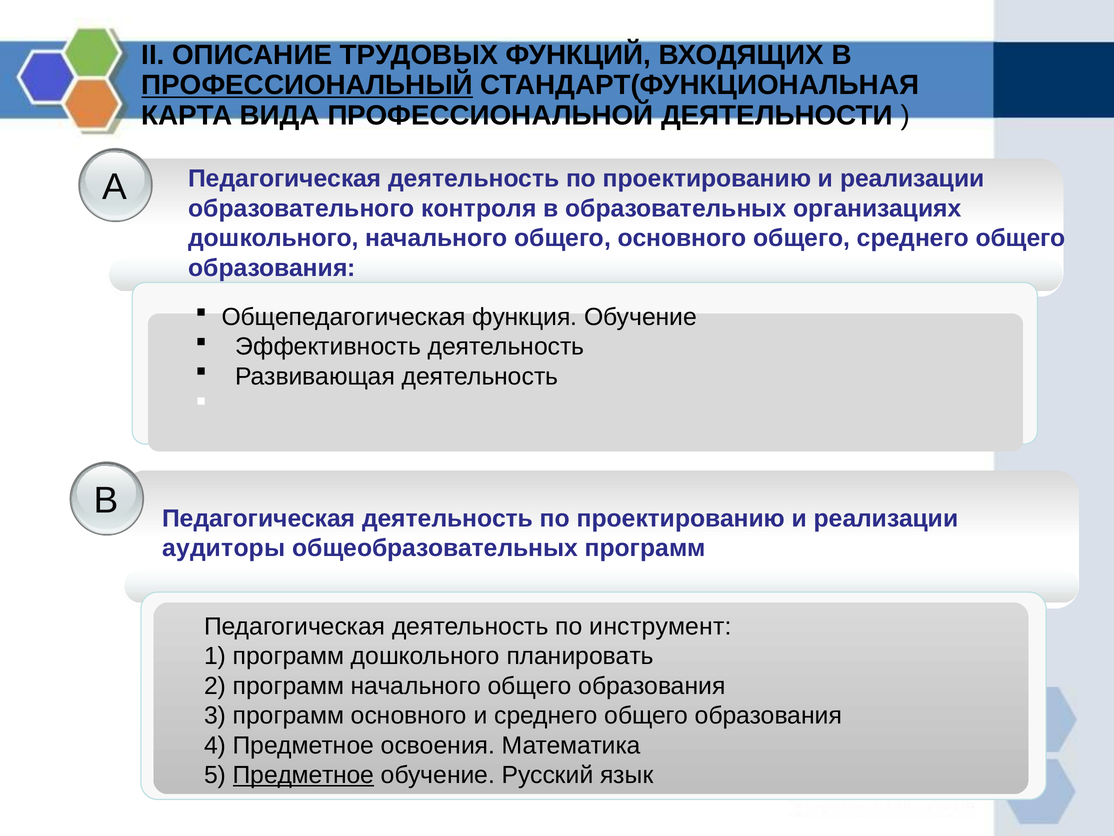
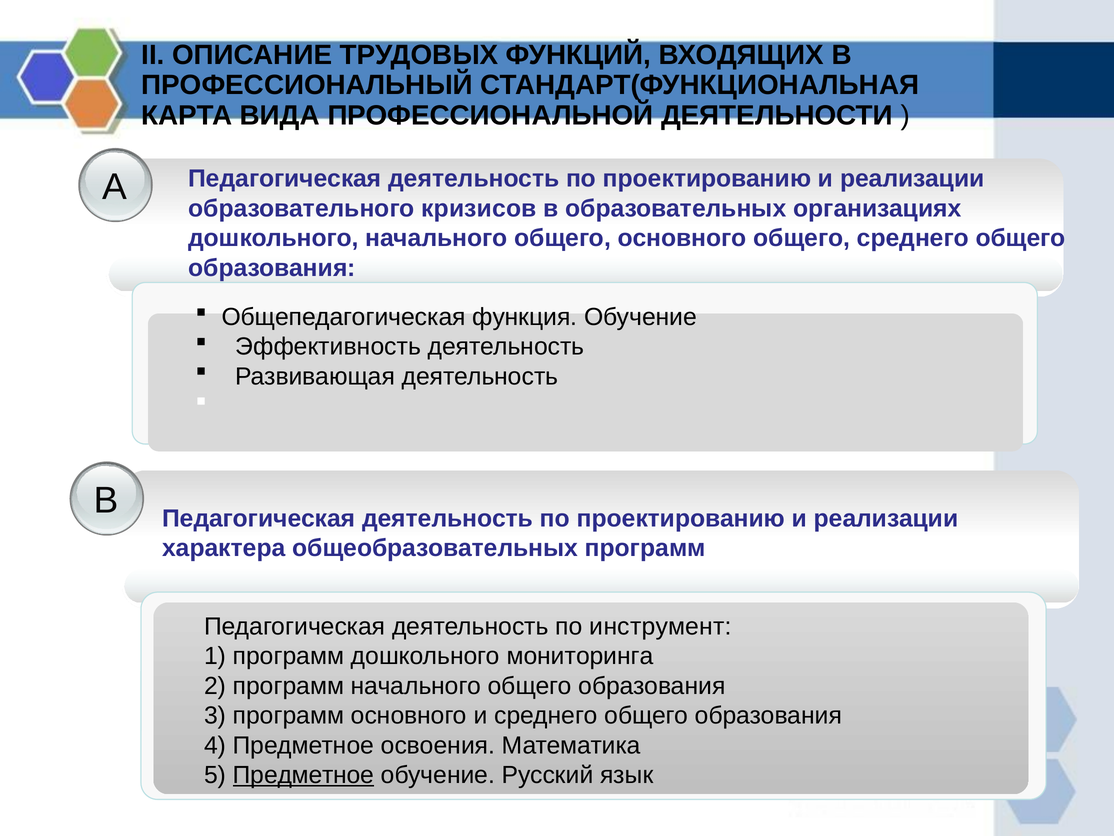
ПРОФЕССИОНАЛЬНЫЙ underline: present -> none (307, 85)
контроля: контроля -> кризисов (479, 208)
аудиторы: аудиторы -> характера (224, 548)
планировать: планировать -> мониторинга (580, 656)
